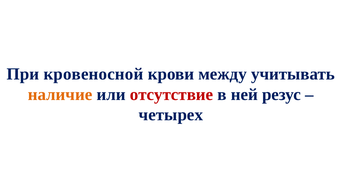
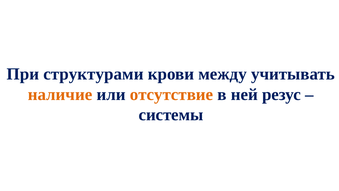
кровеносной: кровеносной -> структурами (93, 74)
отсутствие colour: red -> orange (172, 94)
четырех: четырех -> системы (171, 115)
